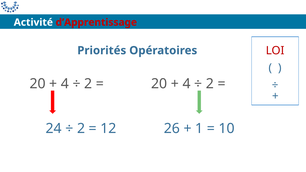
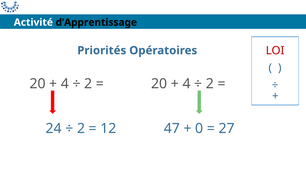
d’Apprentissage colour: red -> black (96, 22)
26: 26 -> 47 (172, 129)
1: 1 -> 0 (199, 129)
10: 10 -> 27 (227, 129)
